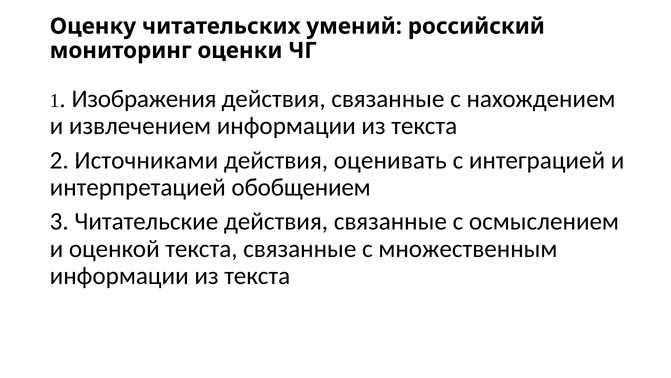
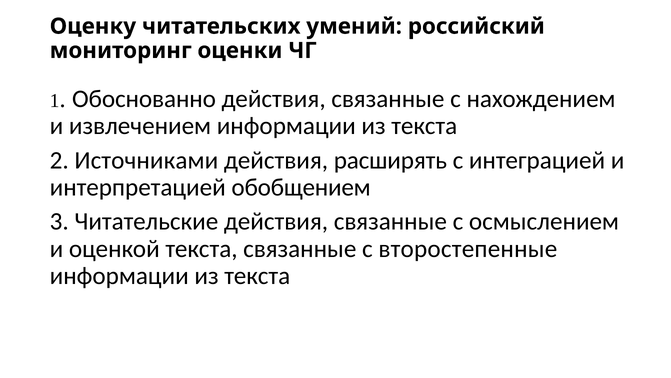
Изображения: Изображения -> Обоснованно (144, 99)
оценивать: оценивать -> расширять (390, 160)
множественным: множественным -> второстепенные (468, 249)
